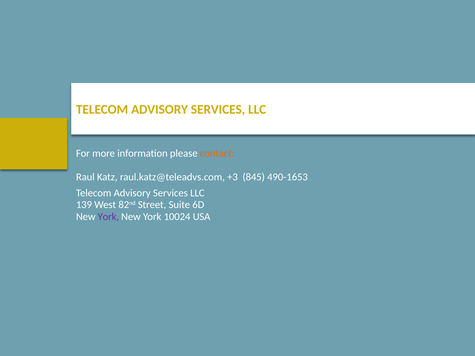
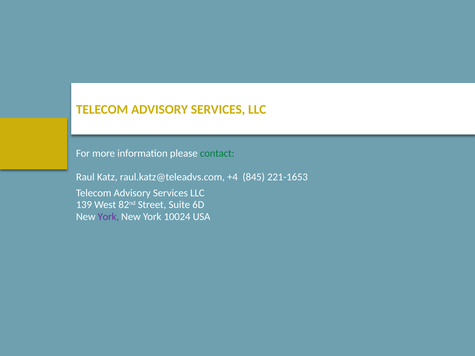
contact colour: orange -> green (217, 154)
+3: +3 -> +4 (232, 177)
490-1653: 490-1653 -> 221-1653 (288, 177)
